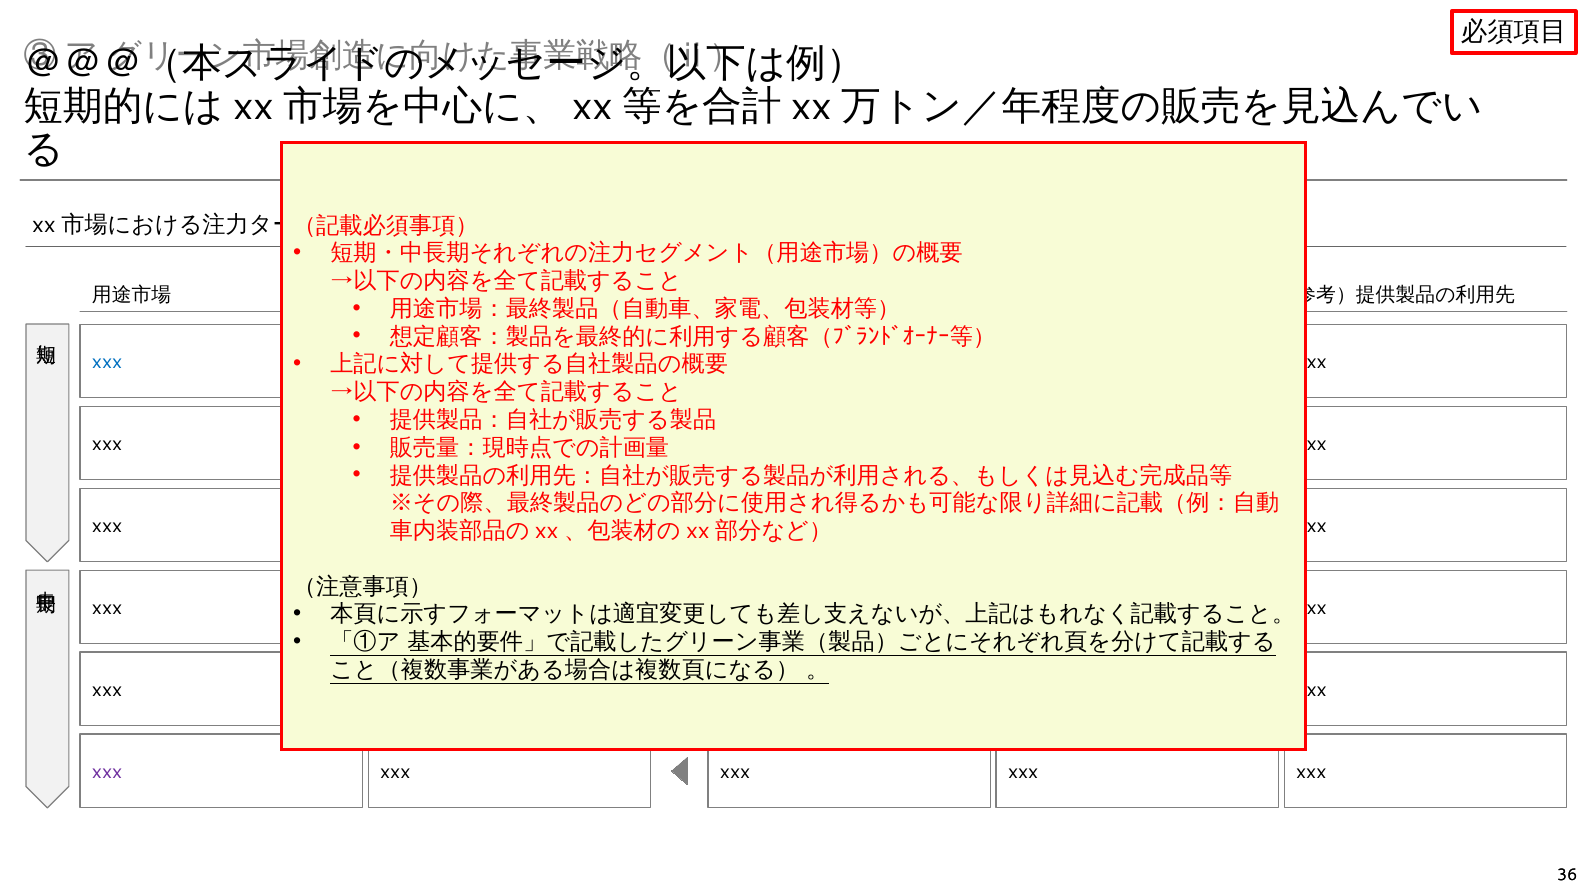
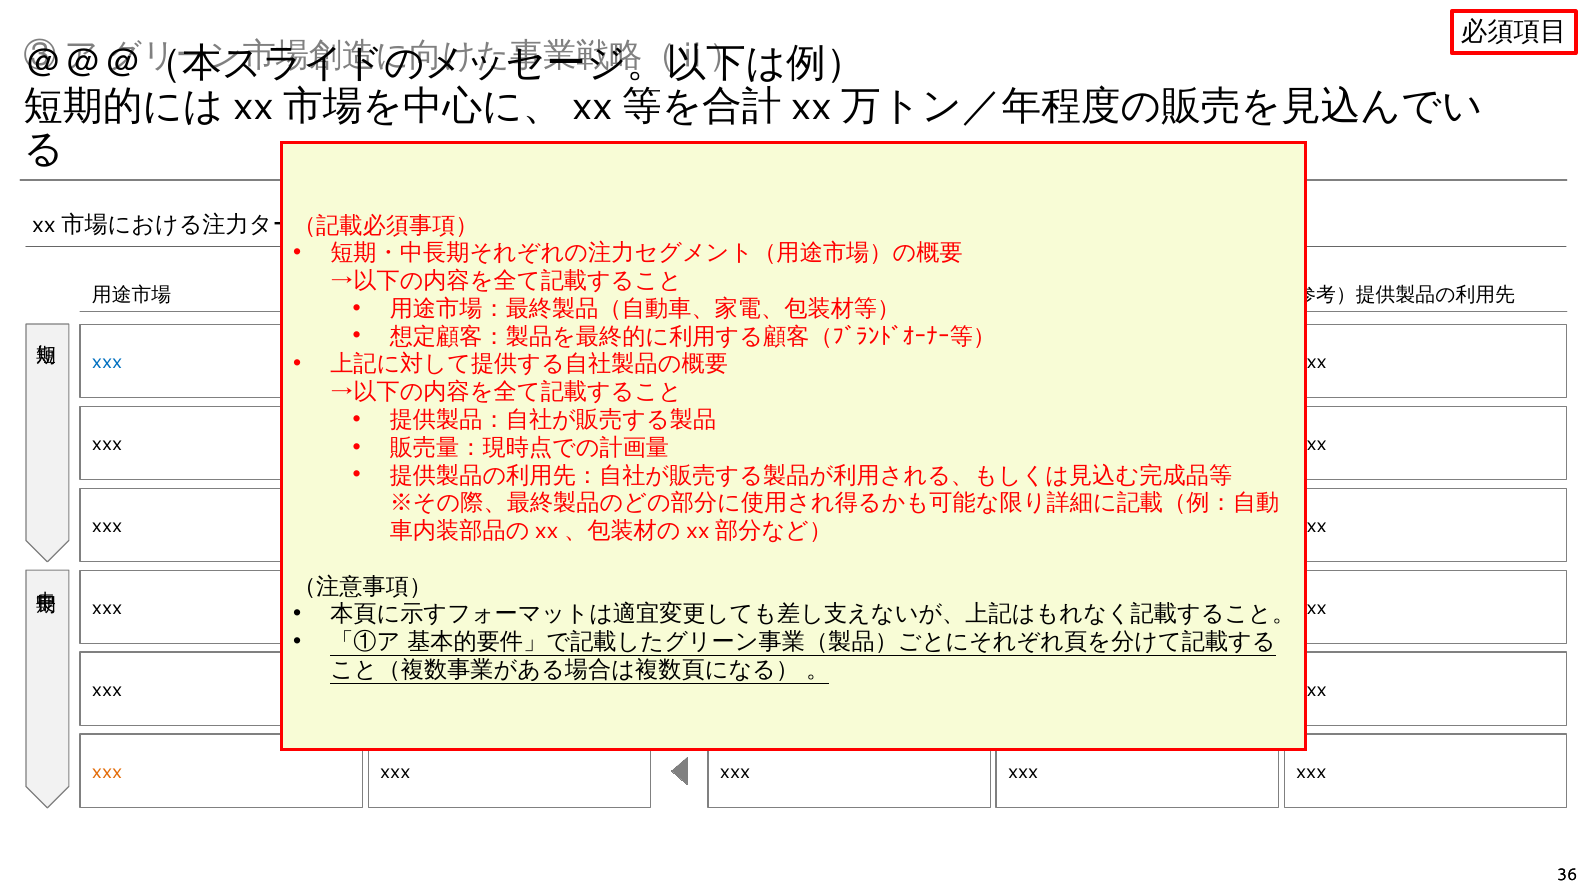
xxx colour: purple -> orange (107, 773)
